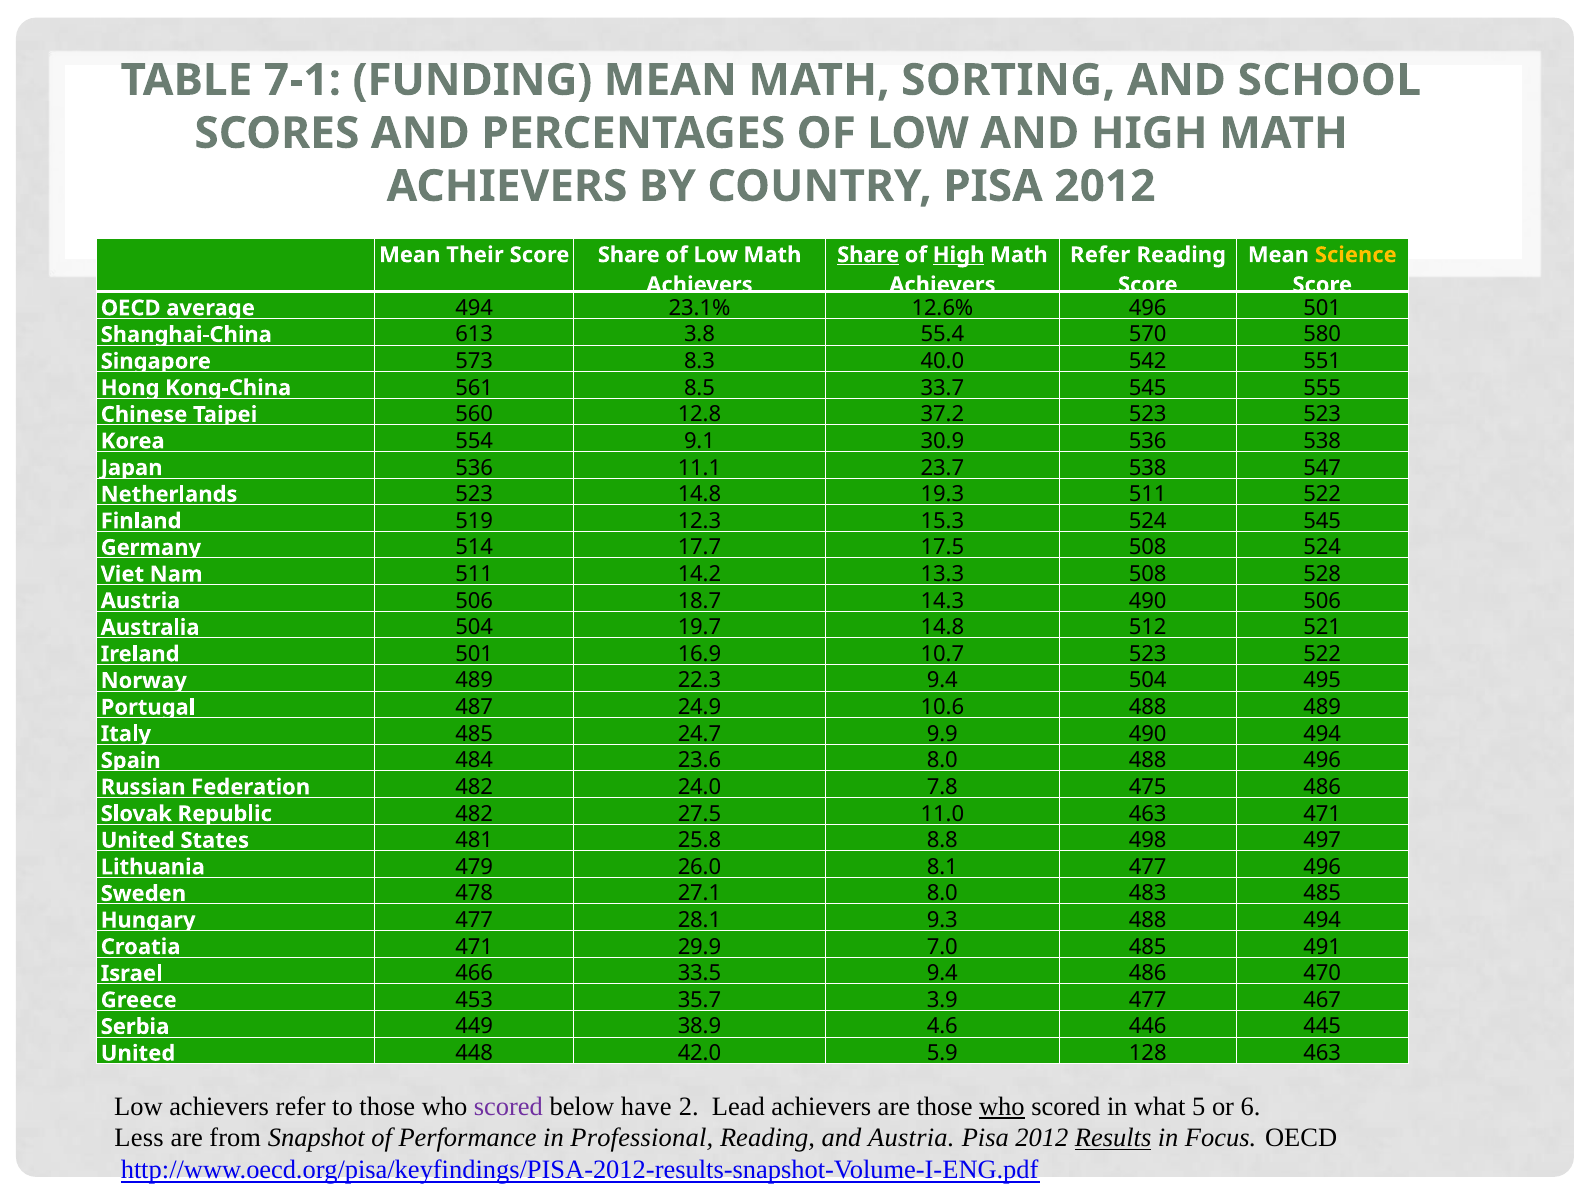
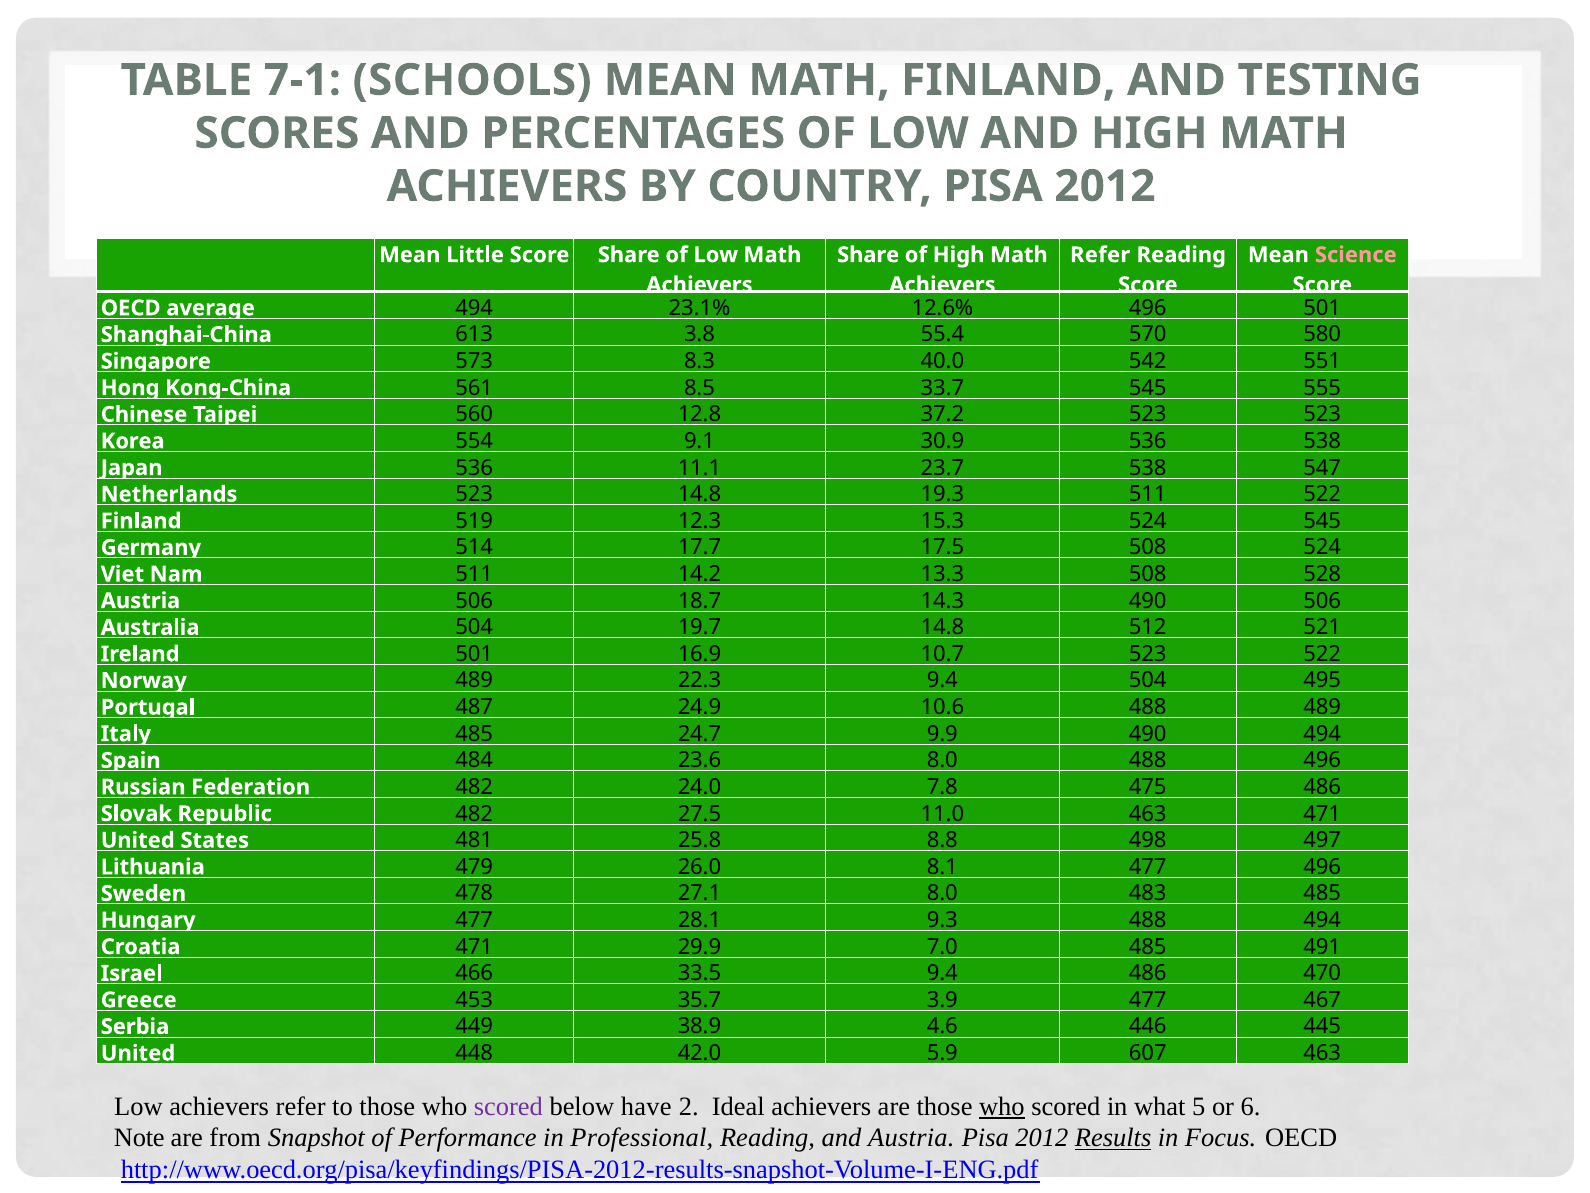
FUNDING: FUNDING -> SCHOOLS (472, 80)
MATH SORTING: SORTING -> FINLAND (1008, 80)
SCHOOL: SCHOOL -> TESTING (1330, 80)
Their: Their -> Little (475, 255)
Share underline: present -> none (868, 255)
High underline: present -> none (959, 255)
Science colour: yellow -> pink (1356, 255)
128: 128 -> 607 (1148, 1053)
Lead: Lead -> Ideal (738, 1106)
Less: Less -> Note (139, 1138)
